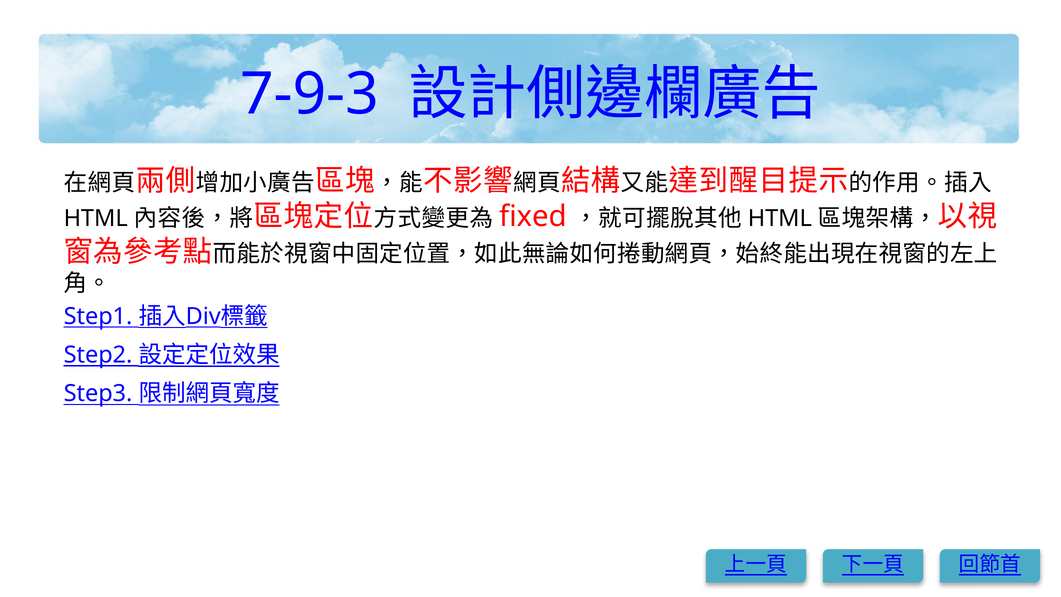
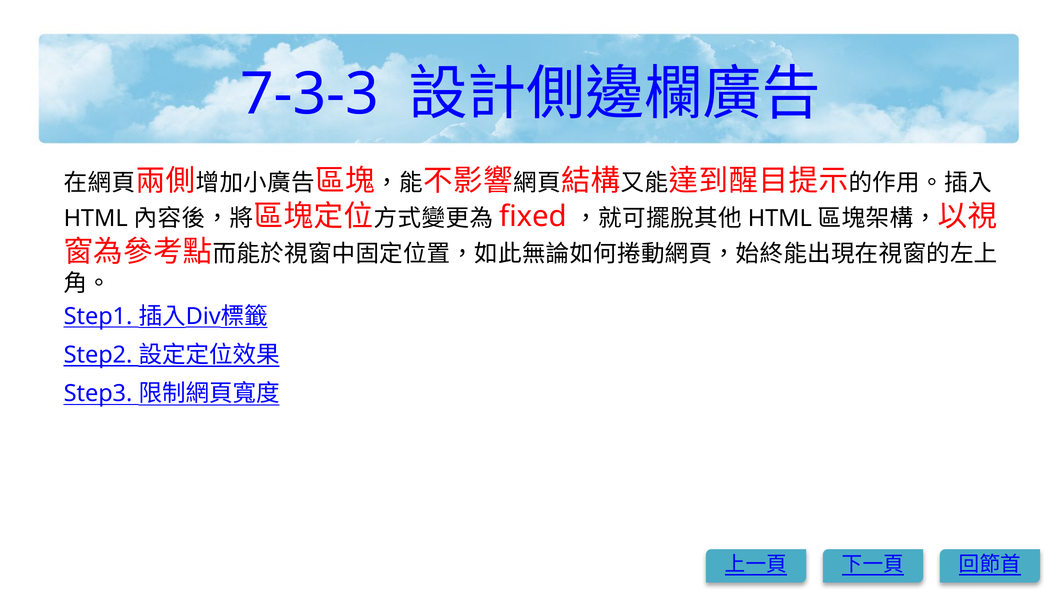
7-9-3: 7-9-3 -> 7-3-3 (310, 94)
